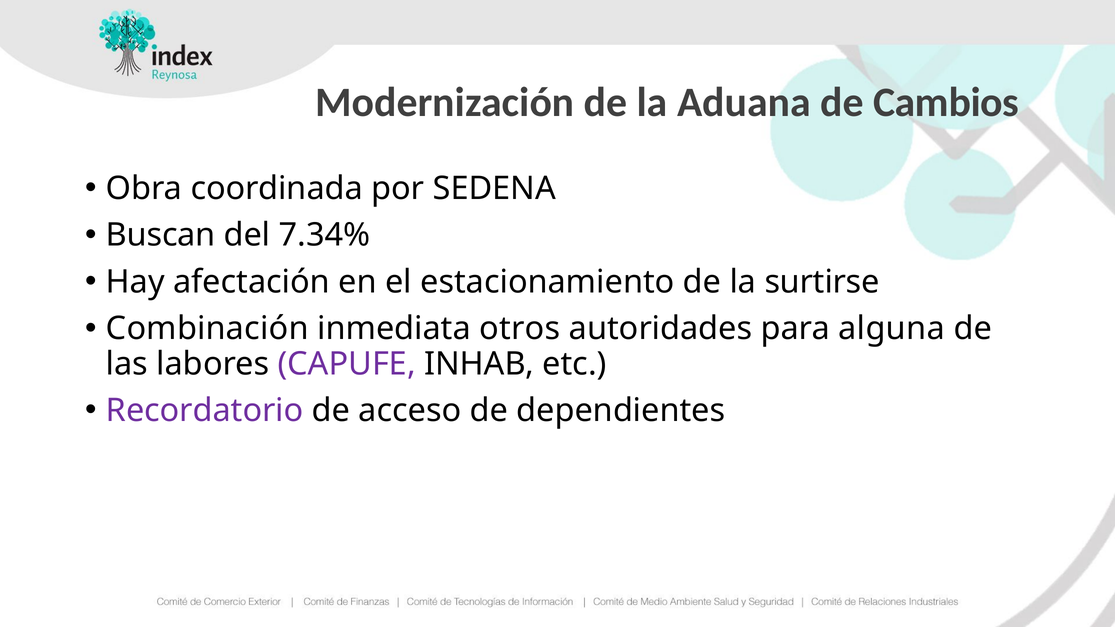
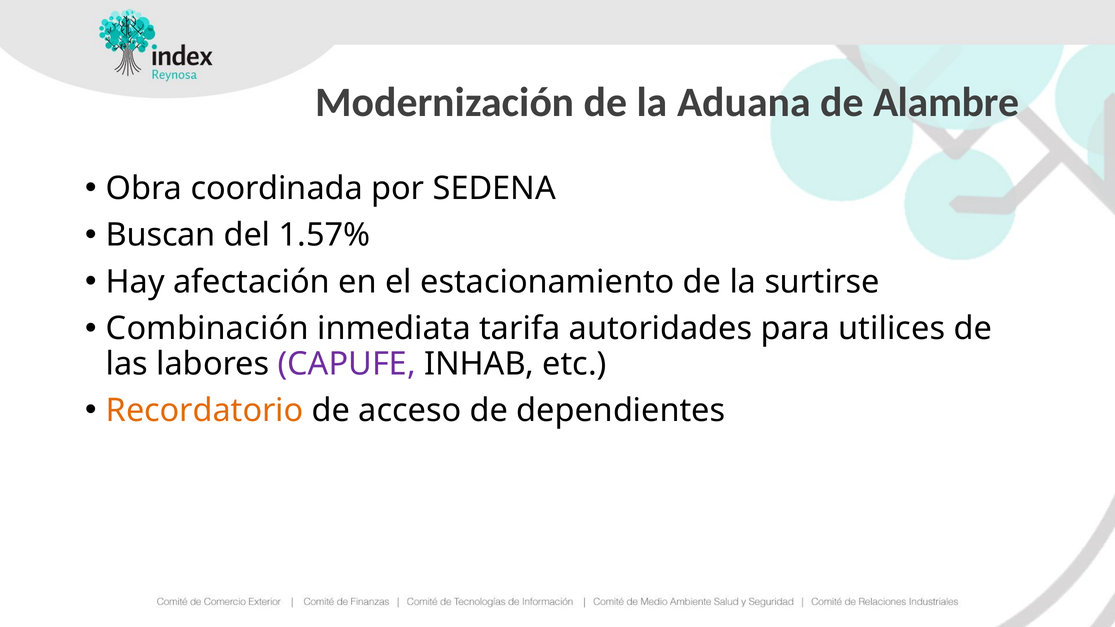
Cambios: Cambios -> Alambre (946, 102)
7.34%: 7.34% -> 1.57% (325, 235)
otros: otros -> tarifa (520, 329)
alguna: alguna -> utilices (892, 329)
Recordatorio colour: purple -> orange (205, 411)
